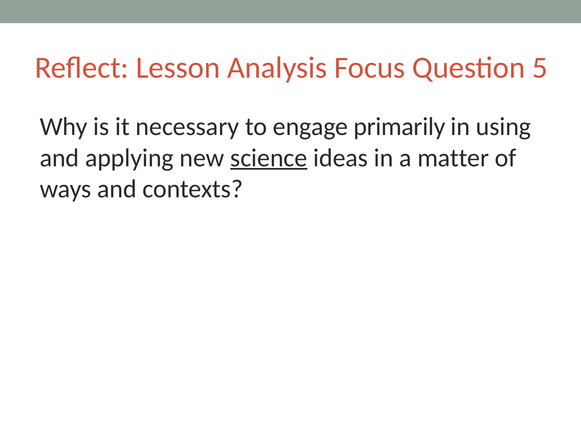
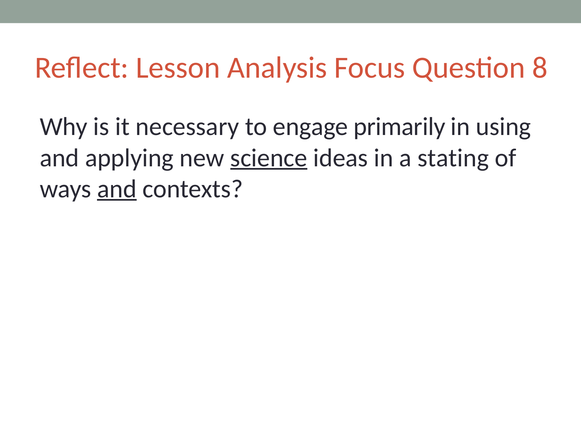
5: 5 -> 8 (540, 68)
matter: matter -> stating (453, 158)
and underline: none -> present (117, 189)
